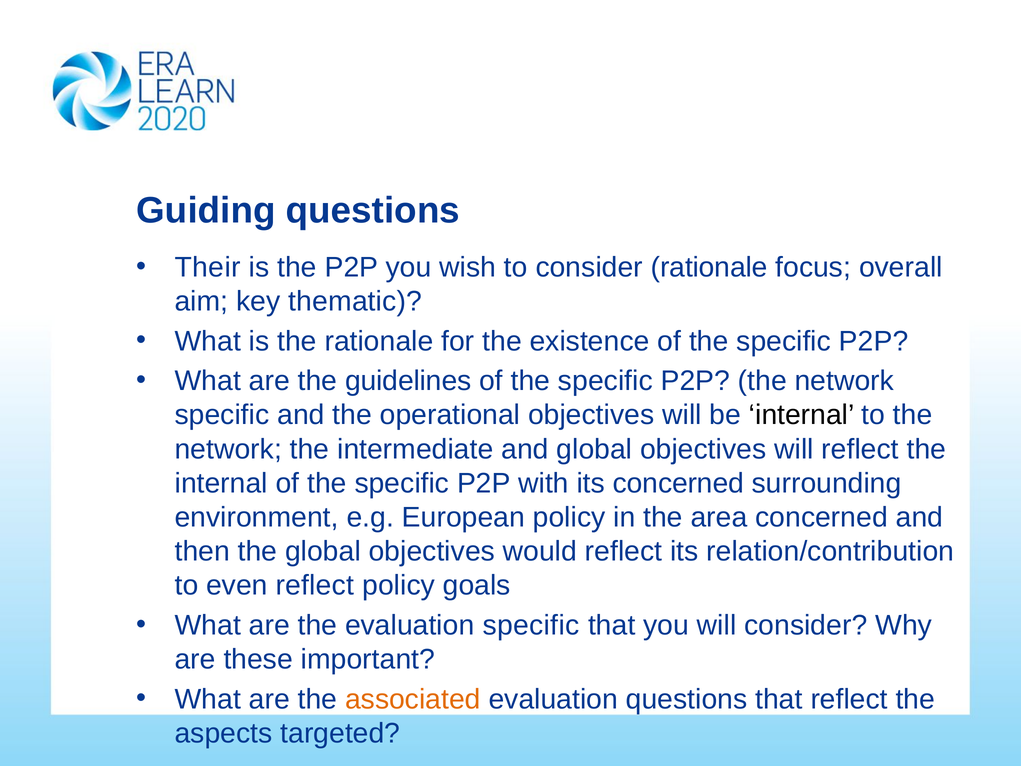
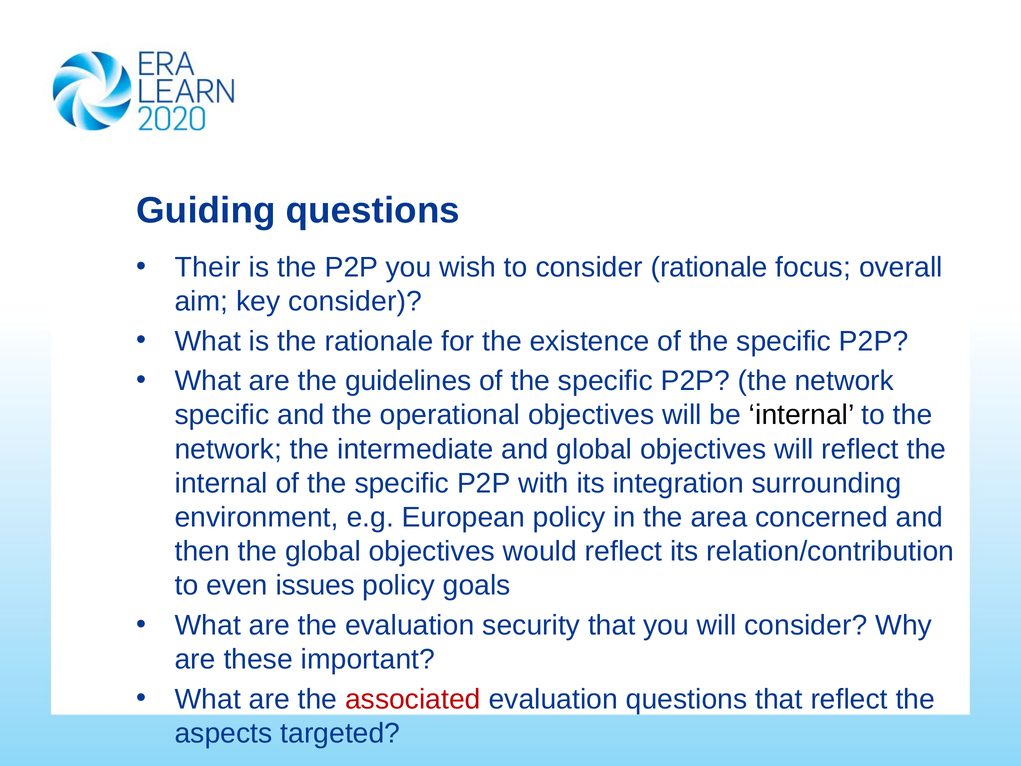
key thematic: thematic -> consider (355, 301)
its concerned: concerned -> integration (678, 483)
even reflect: reflect -> issues (315, 585)
evaluation specific: specific -> security (531, 625)
associated colour: orange -> red (413, 699)
